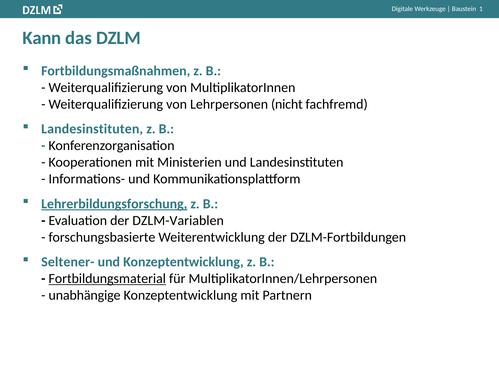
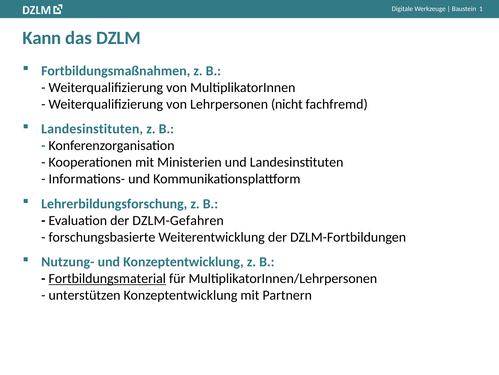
Lehrerbildungsforschung underline: present -> none (114, 203)
DZLM-Variablen: DZLM-Variablen -> DZLM-Gefahren (178, 220)
Seltener-: Seltener- -> Nutzung- (68, 262)
unabhängige: unabhängige -> unterstützen (85, 295)
